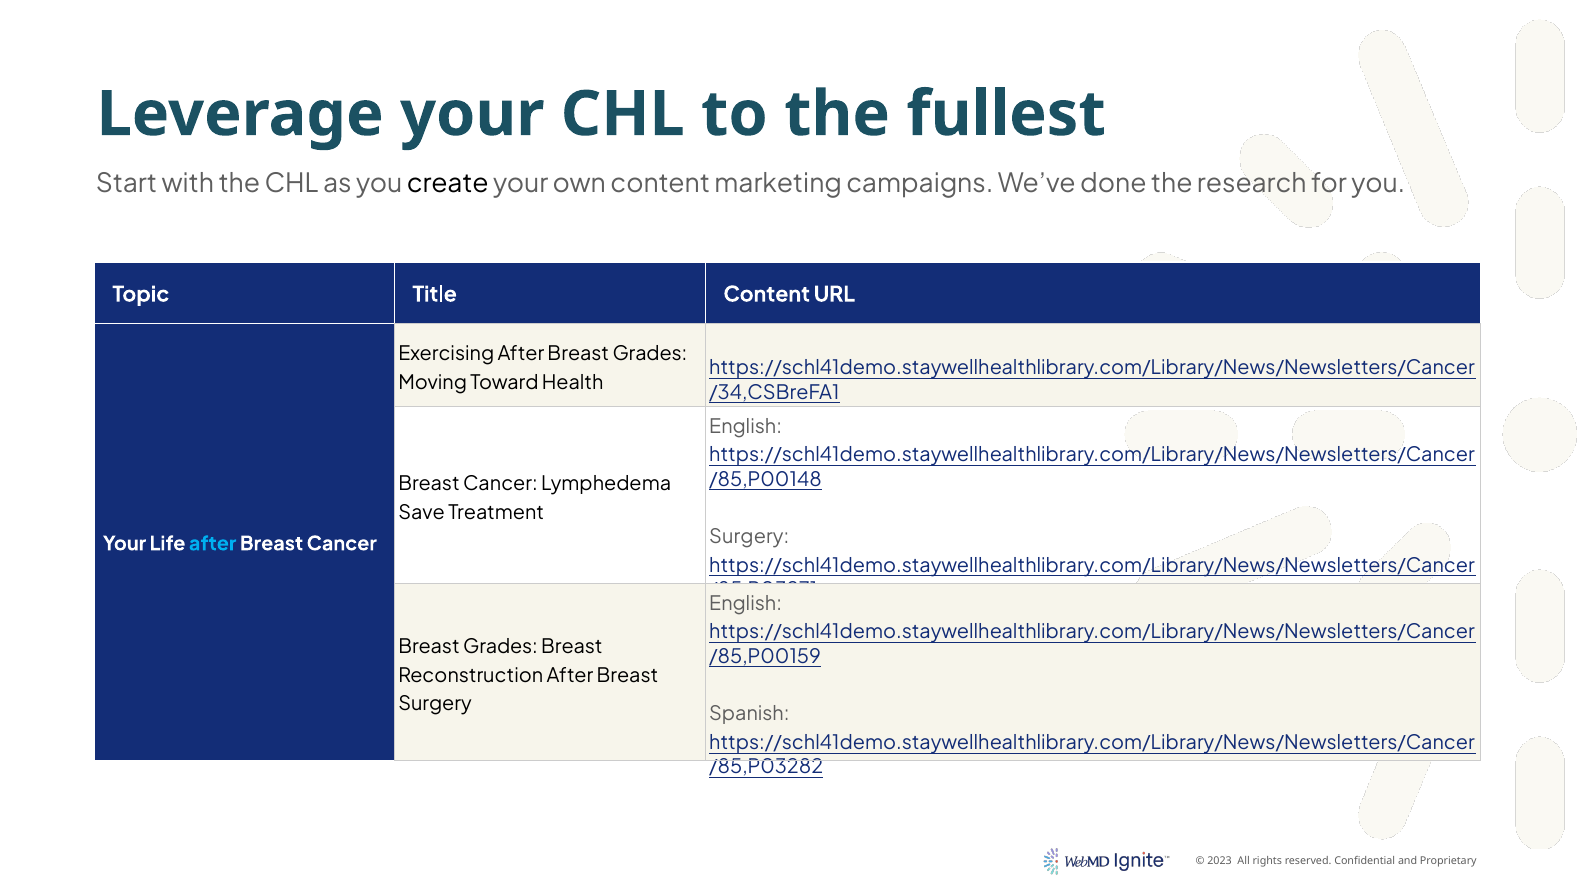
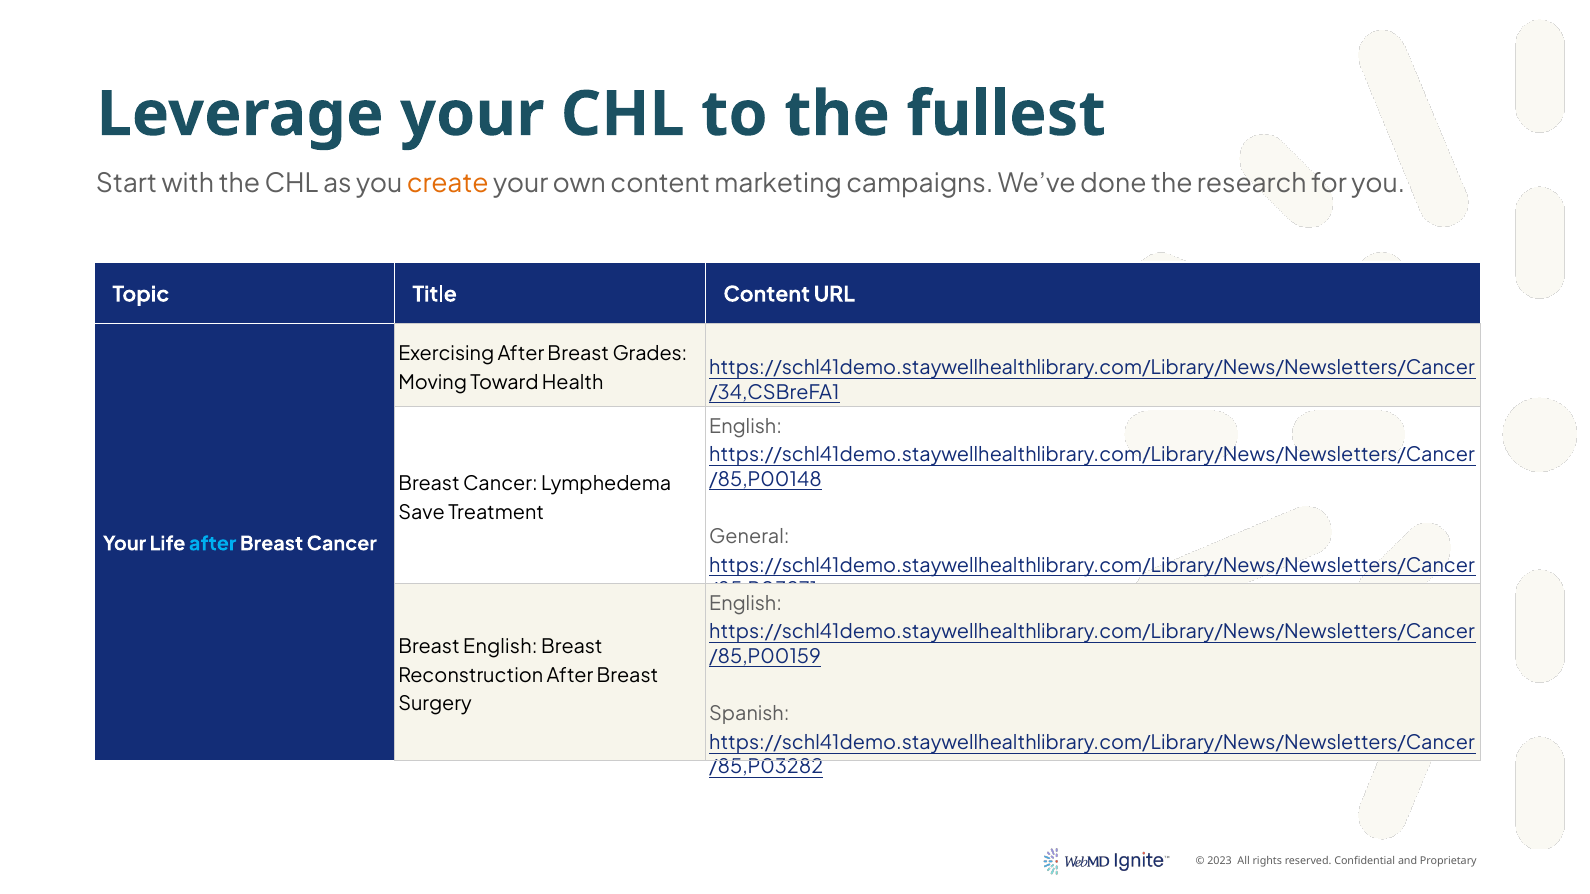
create colour: black -> orange (448, 184)
Surgery: Surgery -> General (749, 537)
Grades: Grades -> English (500, 647)
